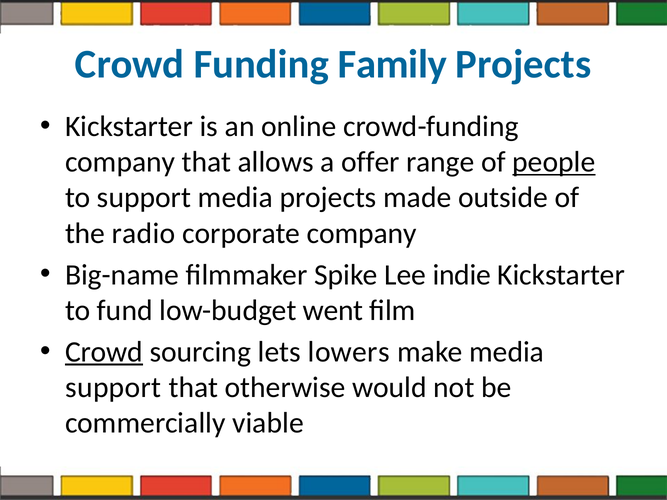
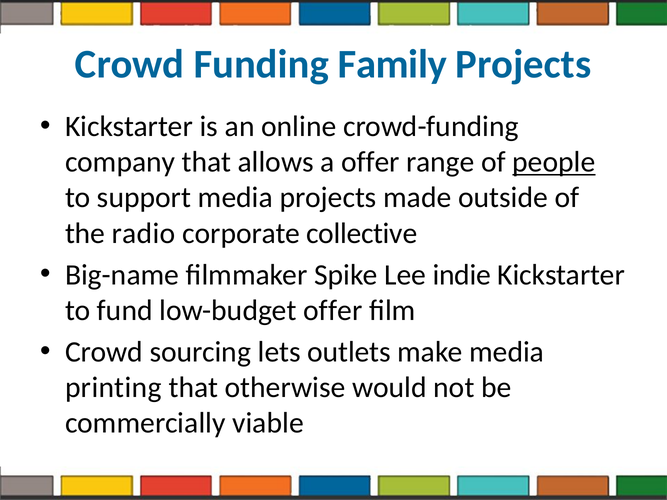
corporate company: company -> collective (362, 233)
low-budget went: went -> offer (333, 310)
Crowd underline: present -> none (104, 352)
lowers: lowers -> outlets (349, 352)
support: support -> printing (113, 388)
